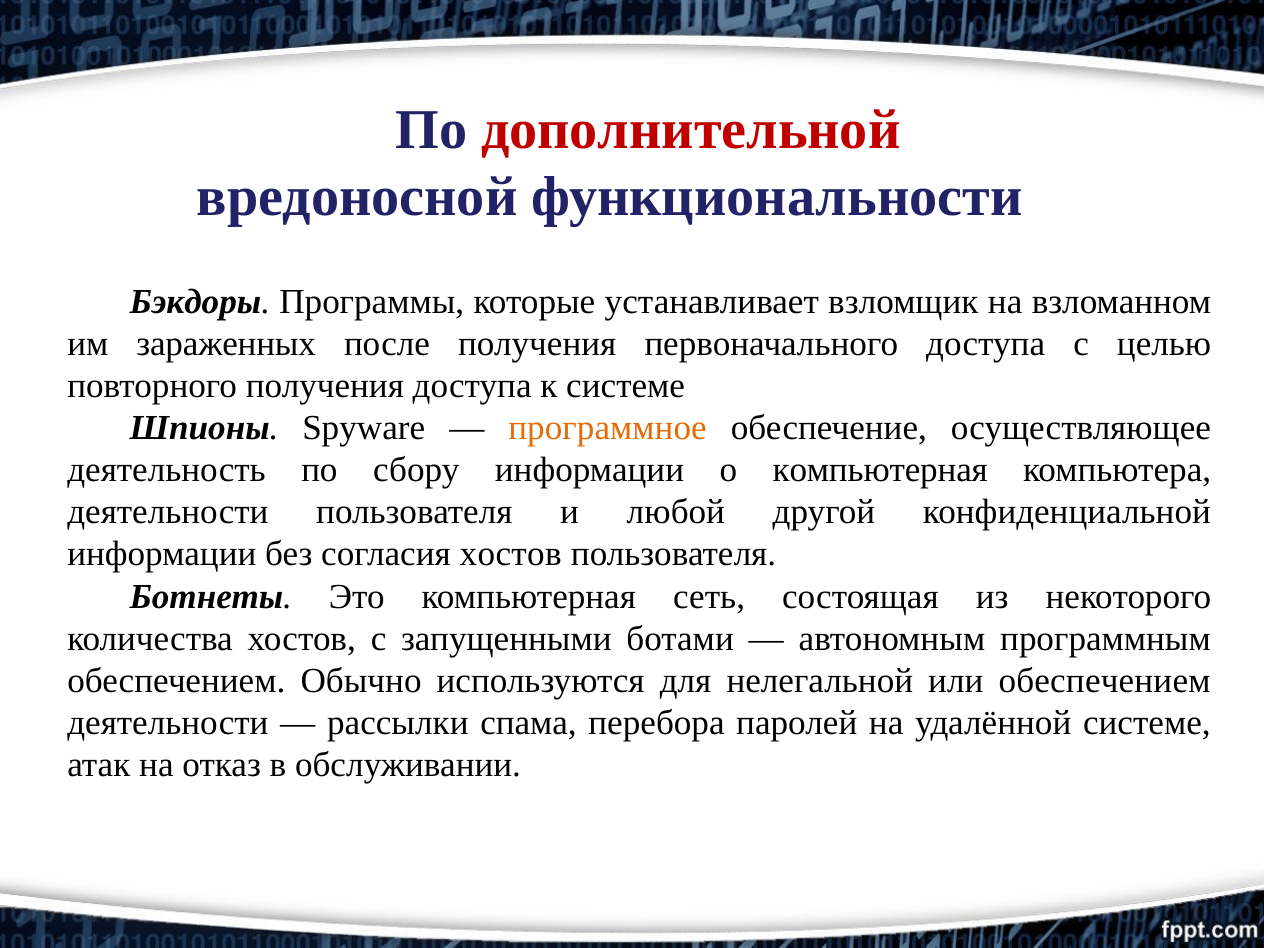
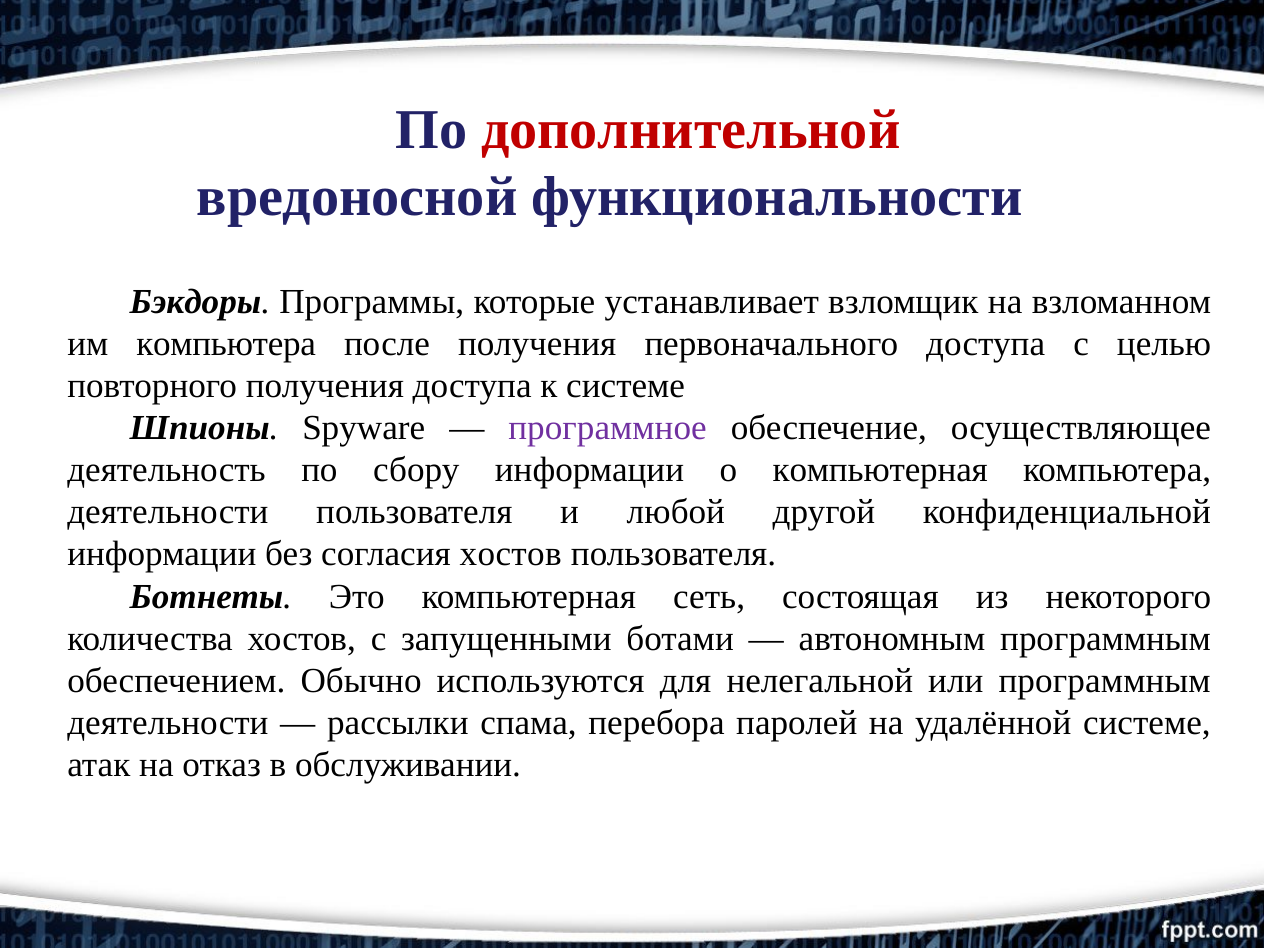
им зараженных: зараженных -> компьютера (226, 344)
программное colour: orange -> purple (608, 428)
или обеспечением: обеспечением -> программным (1105, 681)
